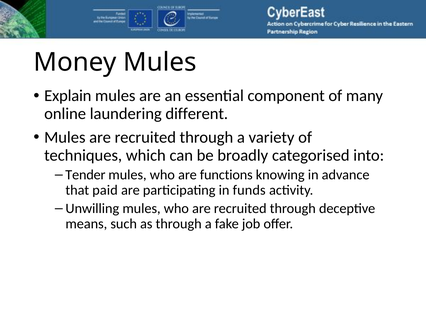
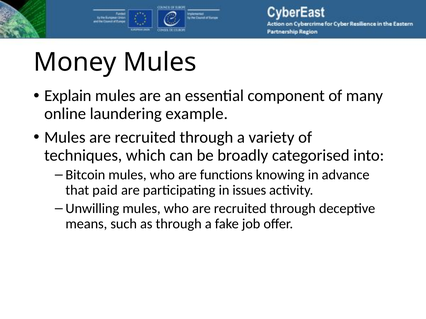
different: different -> example (197, 114)
Tender: Tender -> Bitcoin (85, 175)
funds: funds -> issues (249, 190)
